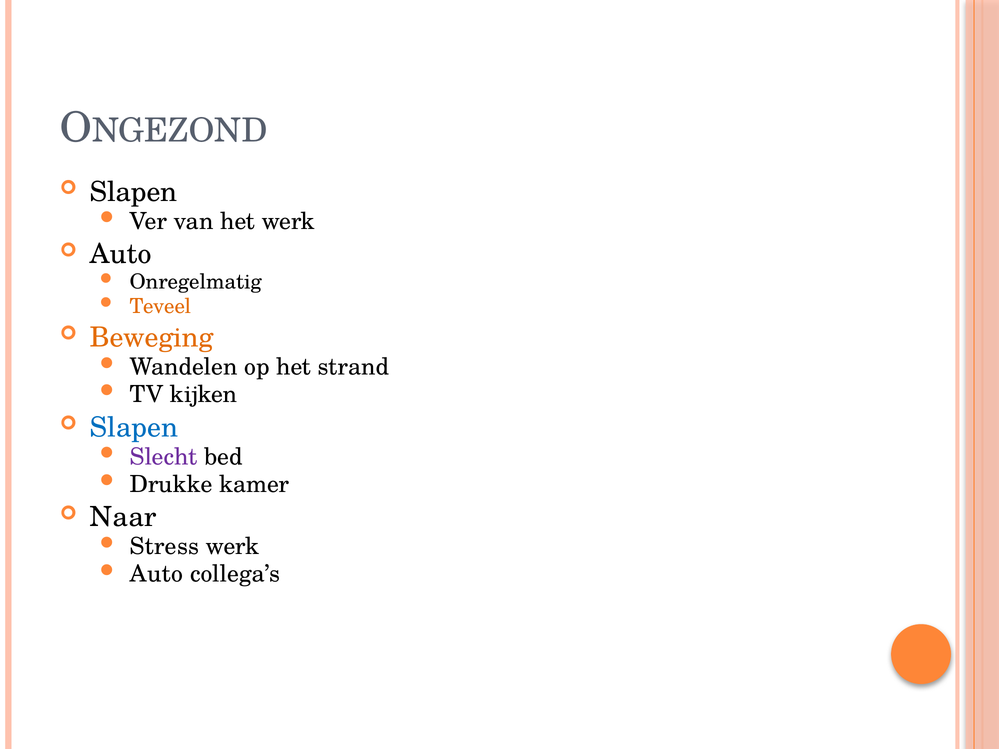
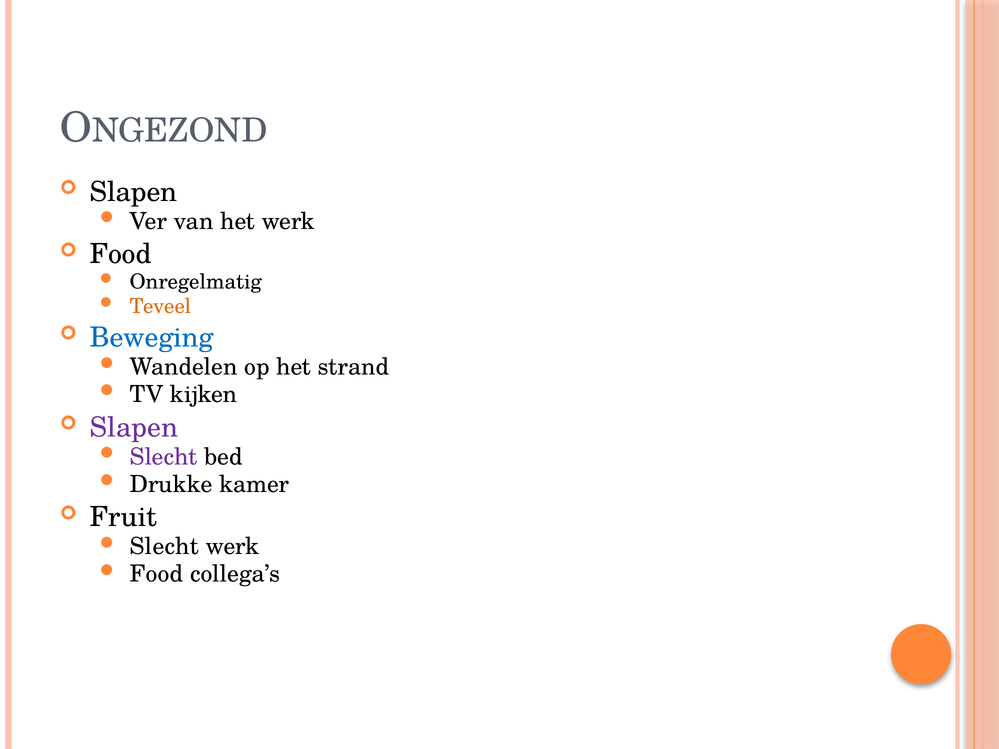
Auto: Auto -> Food (121, 254)
Beweging colour: orange -> blue (152, 338)
Slapen colour: blue -> purple (134, 427)
Naar: Naar -> Fruit (123, 517)
Stress: Stress -> Slecht (164, 547)
Auto: Auto -> Food (156, 574)
